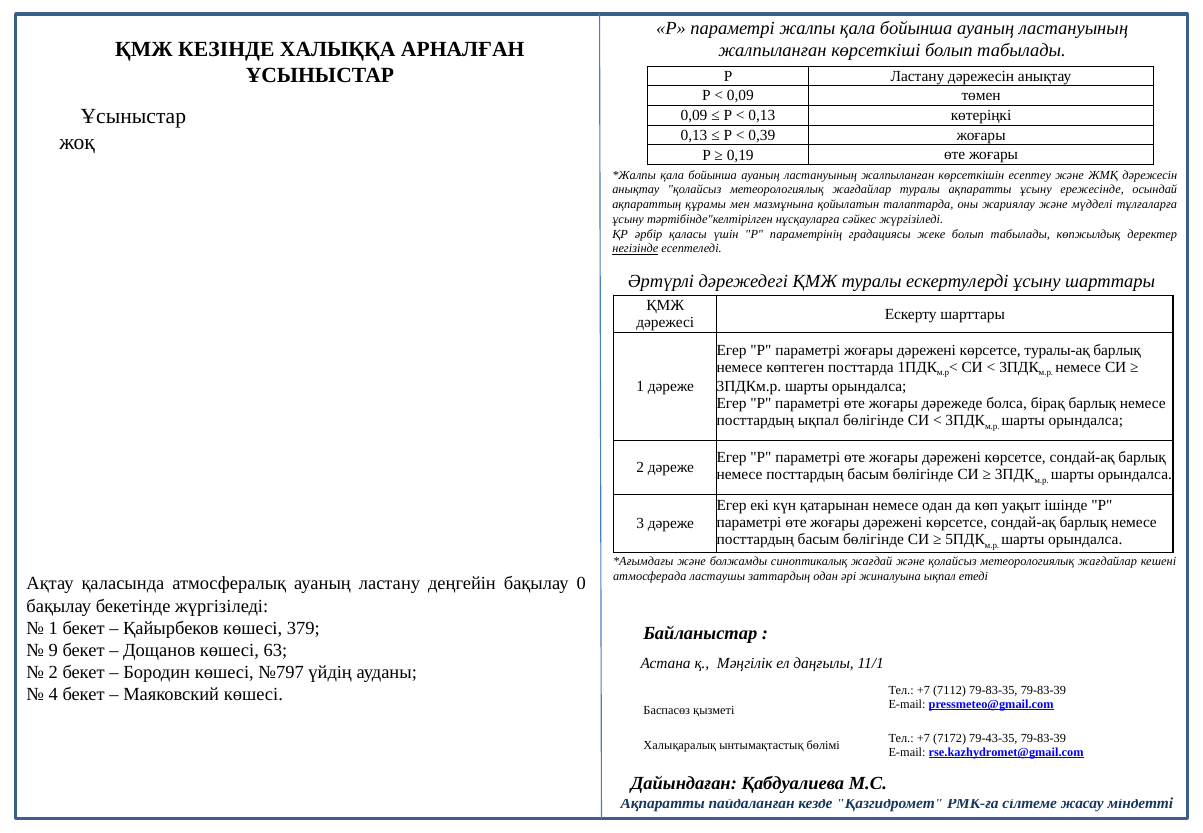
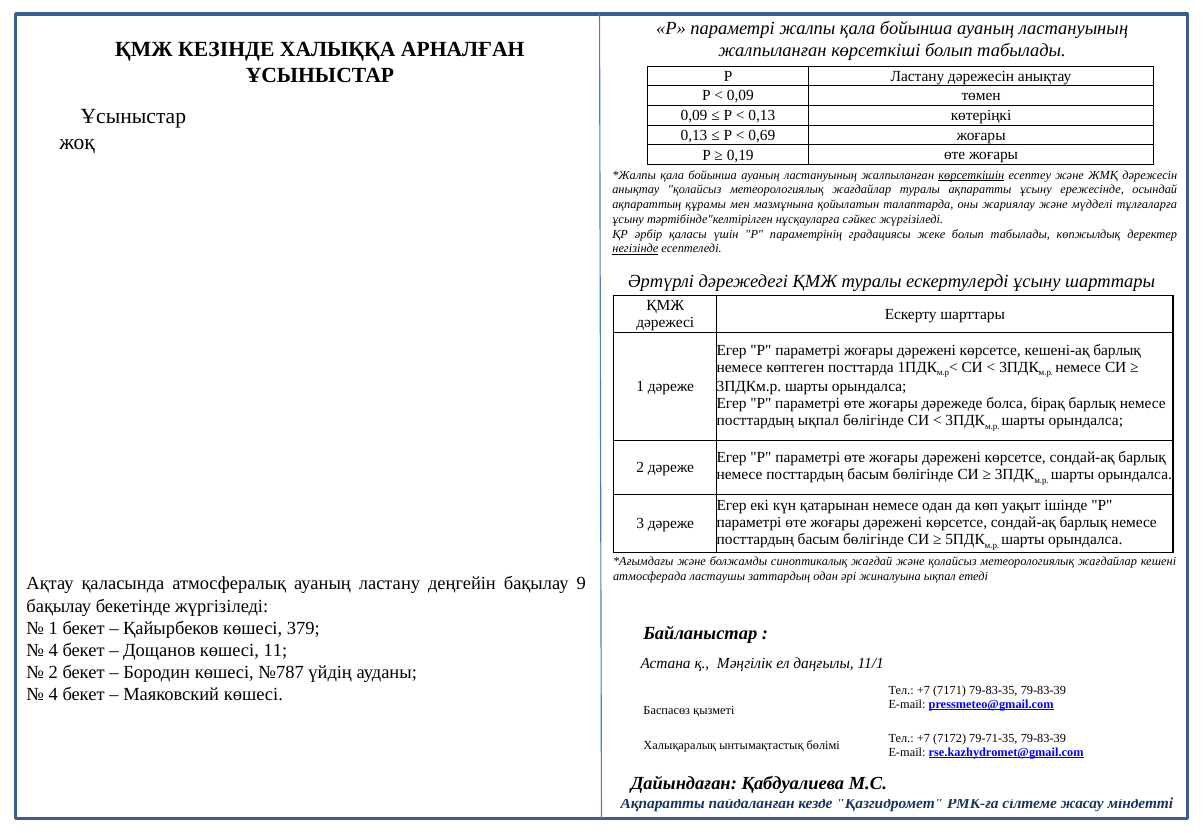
0,39: 0,39 -> 0,69 (762, 136)
көрсеткішін underline: none -> present (971, 175)
туралы-ақ: туралы-ақ -> кешені-ақ (1057, 350)
0: 0 -> 9 (581, 584)
9: 9 -> 4 (53, 650)
63: 63 -> 11 (275, 650)
№797: №797 -> №787 (281, 672)
7112: 7112 -> 7171 (950, 690)
79-43-35: 79-43-35 -> 79-71-35 (993, 738)
